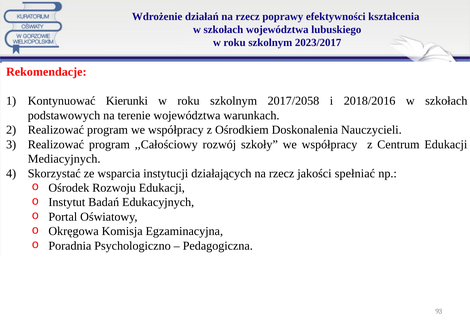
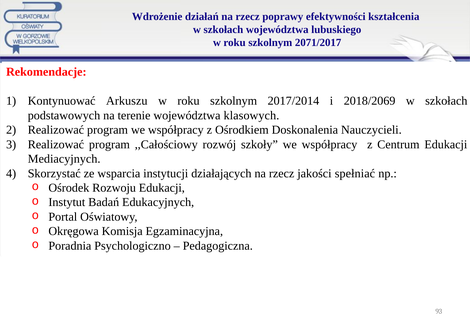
2023/2017: 2023/2017 -> 2071/2017 (318, 43)
Kierunki: Kierunki -> Arkuszu (127, 101)
2017/2058: 2017/2058 -> 2017/2014 (293, 101)
2018/2016: 2018/2016 -> 2018/2069 (370, 101)
warunkach: warunkach -> klasowych (251, 115)
